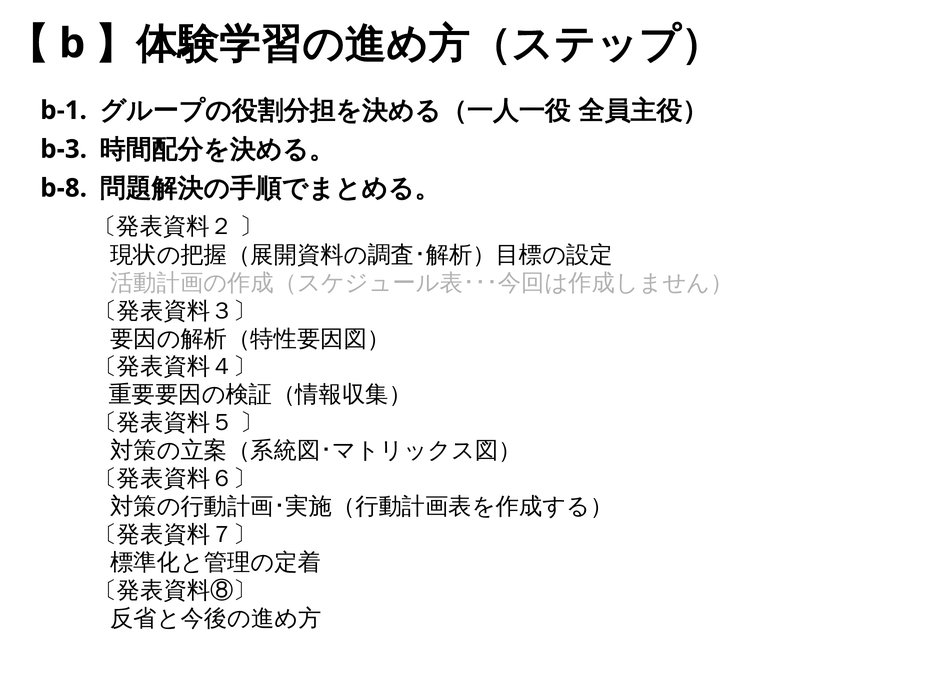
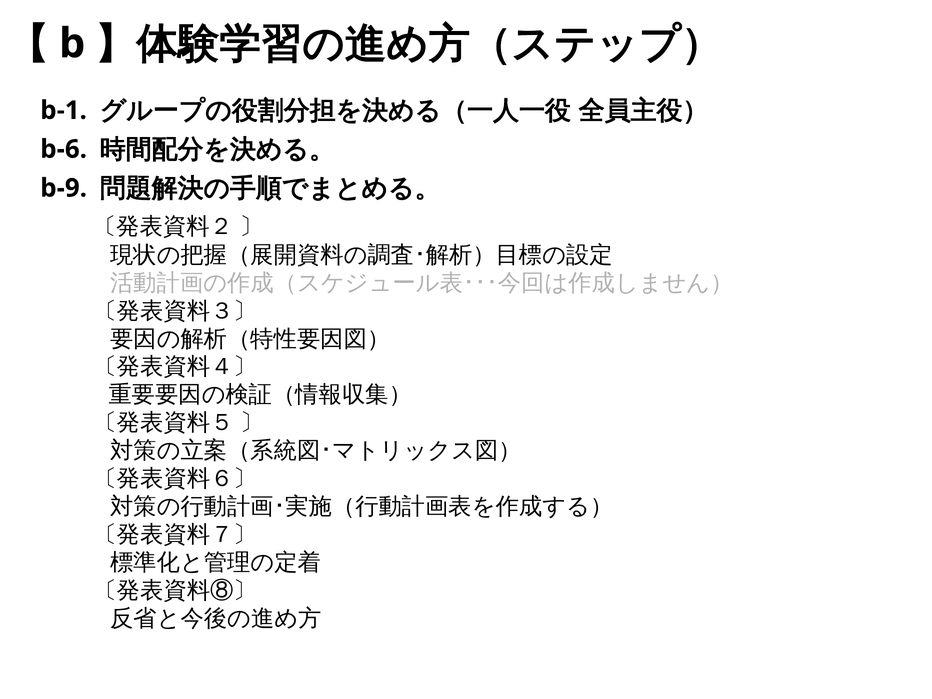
b-3: b-3 -> b-6 (64, 149)
b-8: b-8 -> b-9 (64, 188)
